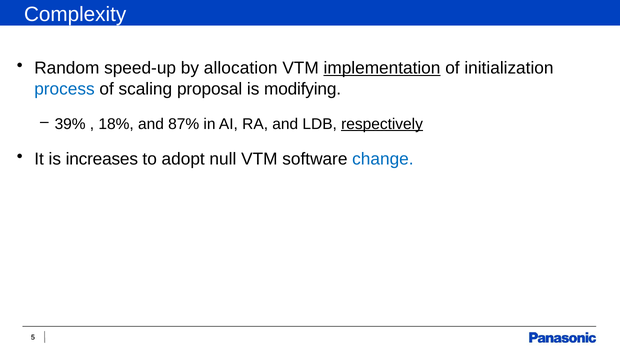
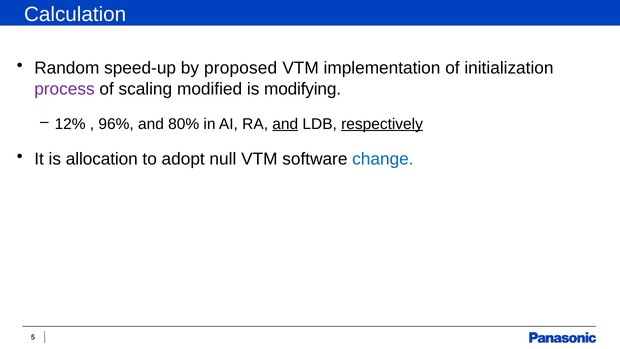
Complexity: Complexity -> Calculation (75, 14)
allocation: allocation -> proposed (241, 68)
implementation underline: present -> none (382, 68)
process colour: blue -> purple (64, 89)
proposal: proposal -> modified (210, 89)
39%: 39% -> 12% (70, 124)
18%: 18% -> 96% (116, 124)
87%: 87% -> 80% (184, 124)
and underline: none -> present (285, 124)
increases: increases -> allocation (102, 159)
